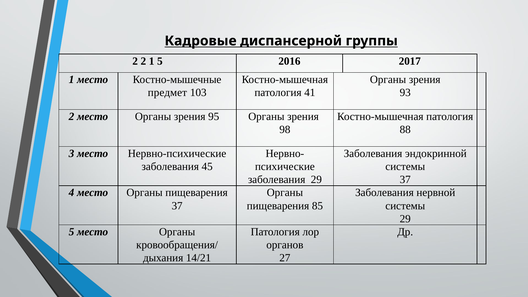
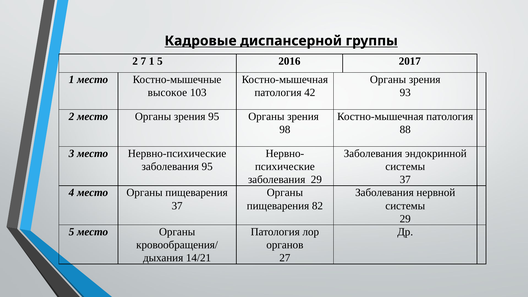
2 2: 2 -> 7 (143, 61)
предмет: предмет -> высокое (167, 93)
41: 41 -> 42 (310, 93)
заболевания 45: 45 -> 95 (207, 167)
85: 85 -> 82 (317, 206)
